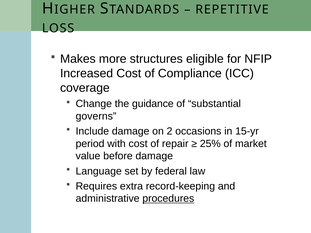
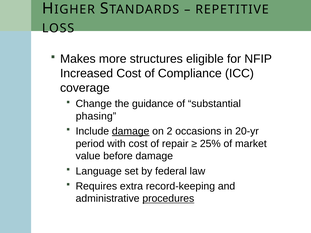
governs: governs -> phasing (96, 116)
damage underline: none -> present (131, 131)
15-yr: 15-yr -> 20-yr (247, 131)
